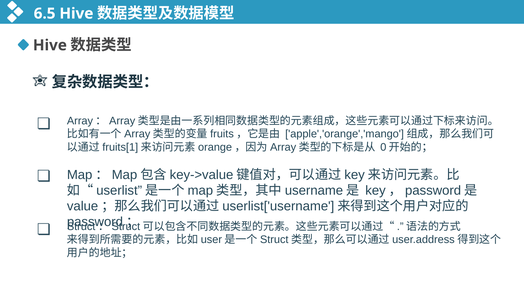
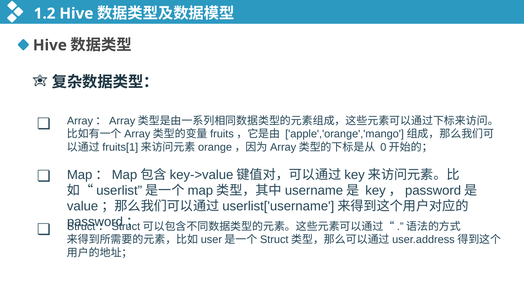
6.5: 6.5 -> 1.2 (45, 14)
